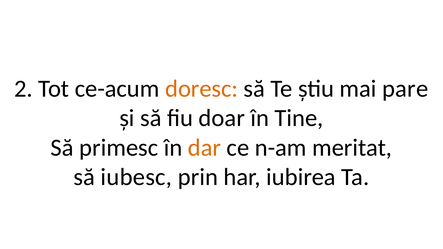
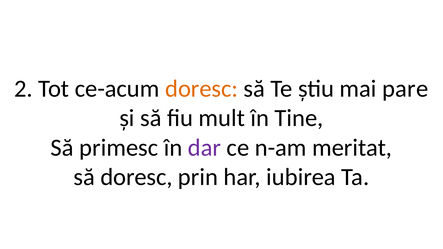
doar: doar -> mult (222, 118)
dar colour: orange -> purple (204, 148)
să iubesc: iubesc -> doresc (136, 177)
